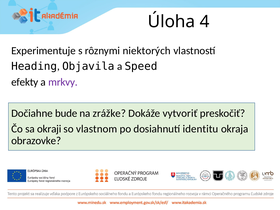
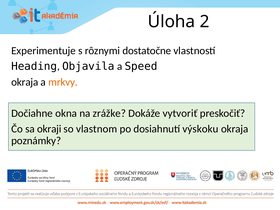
4: 4 -> 2 (205, 22)
niektorých: niektorých -> dostatočne (147, 51)
efekty: efekty -> okraja (25, 82)
mrkvy colour: purple -> orange (63, 82)
bude: bude -> okna (66, 113)
identitu: identitu -> výskoku (201, 129)
obrazovke: obrazovke -> poznámky (36, 141)
